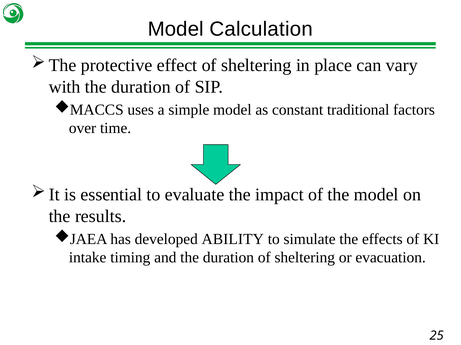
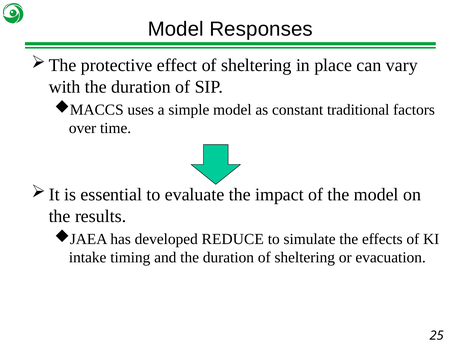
Calculation: Calculation -> Responses (261, 29)
ABILITY: ABILITY -> REDUCE (233, 239)
